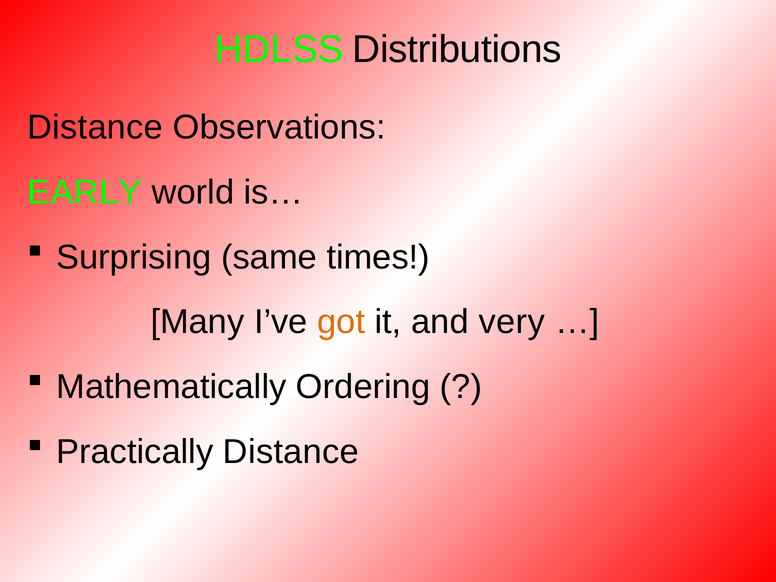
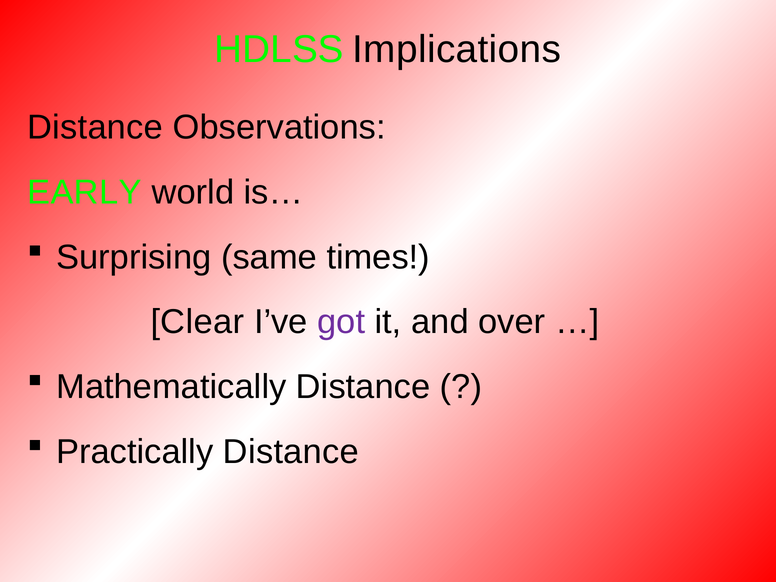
Distributions: Distributions -> Implications (457, 49)
Many: Many -> Clear (197, 322)
got colour: orange -> purple (341, 322)
very: very -> over (512, 322)
Mathematically Ordering: Ordering -> Distance (363, 387)
